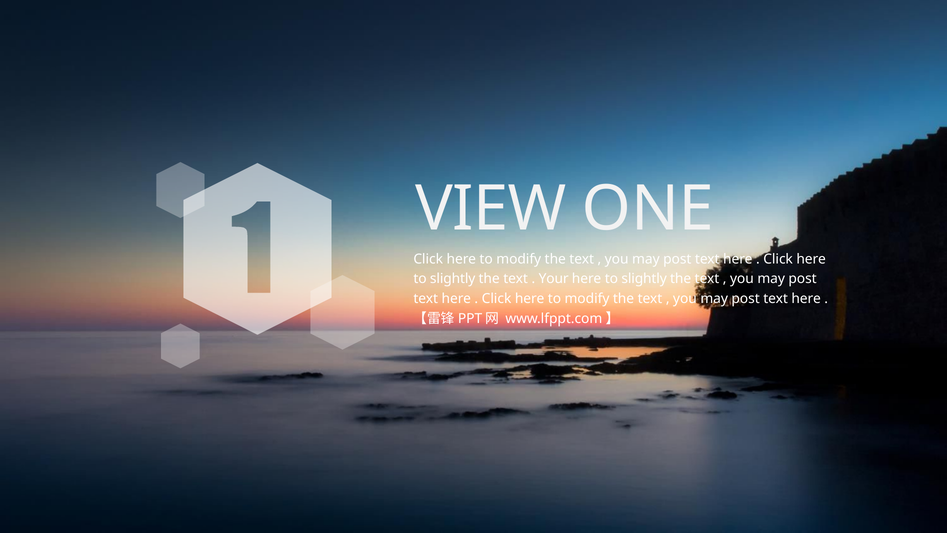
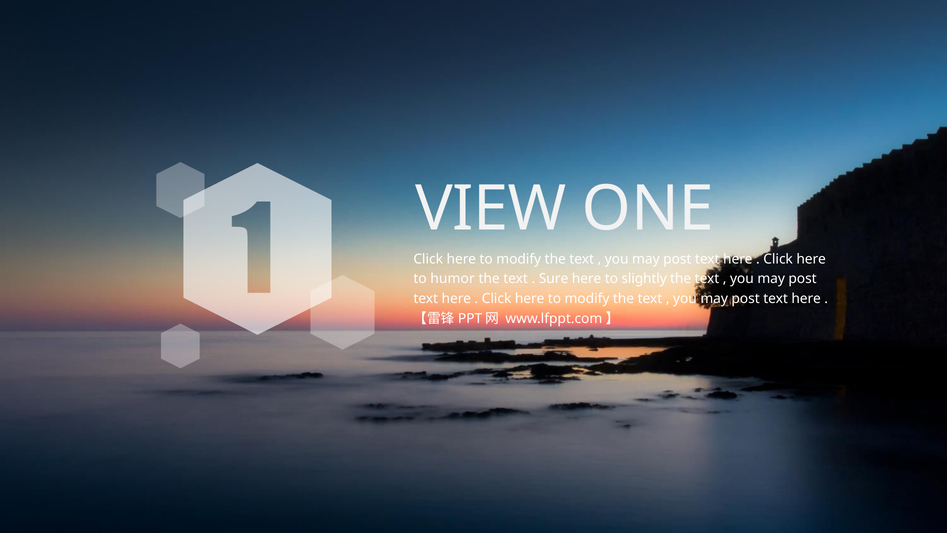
slightly: slightly -> humor (453, 279)
Your: Your -> Sure (554, 279)
